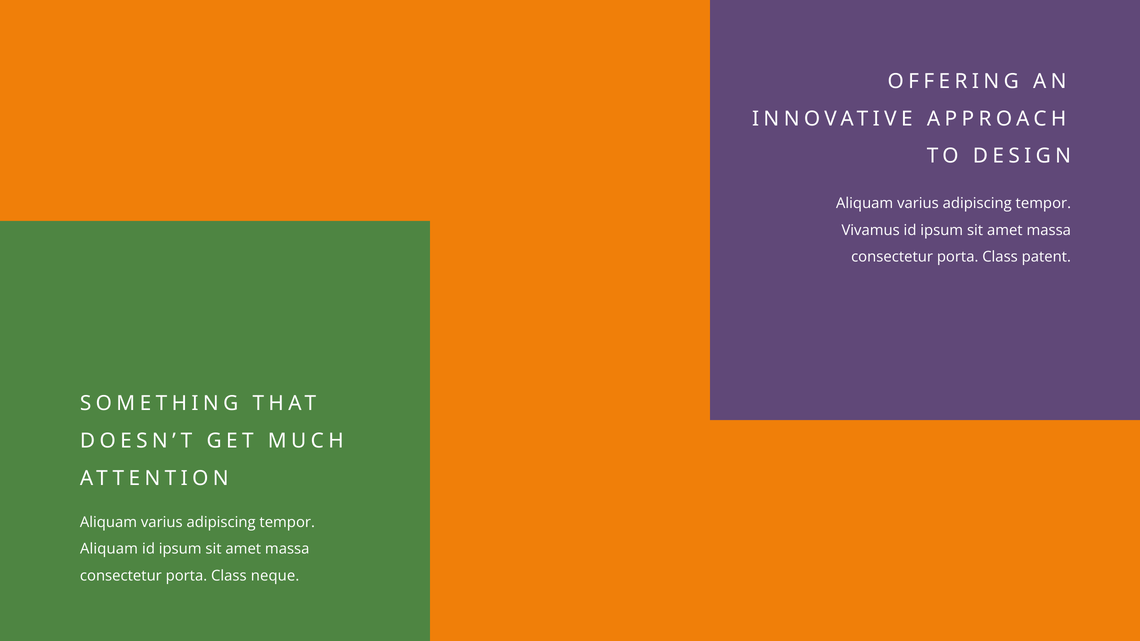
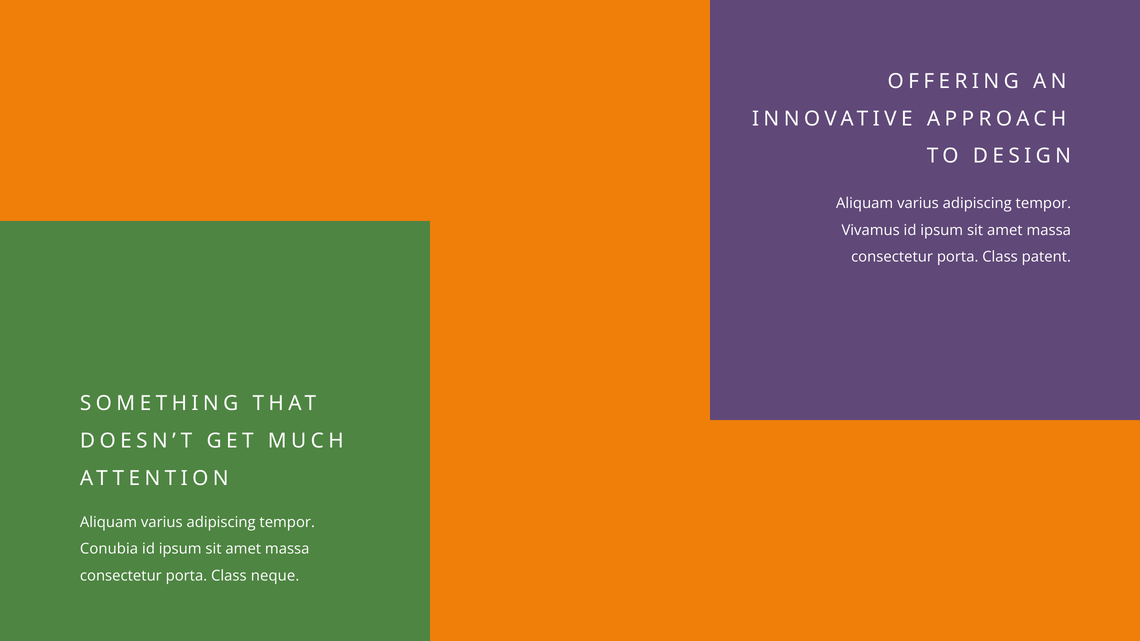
Aliquam: Aliquam -> Conubia (109, 549)
